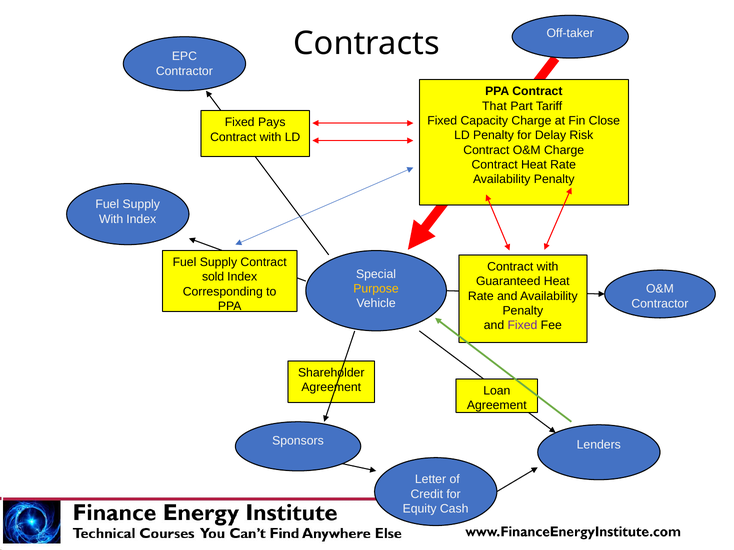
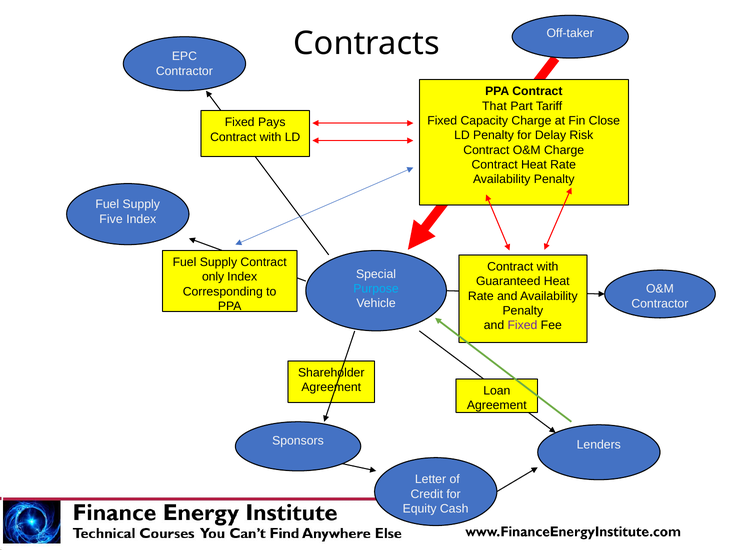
With: With -> Five (111, 219)
sold: sold -> only (213, 277)
Purpose colour: yellow -> light blue (376, 289)
